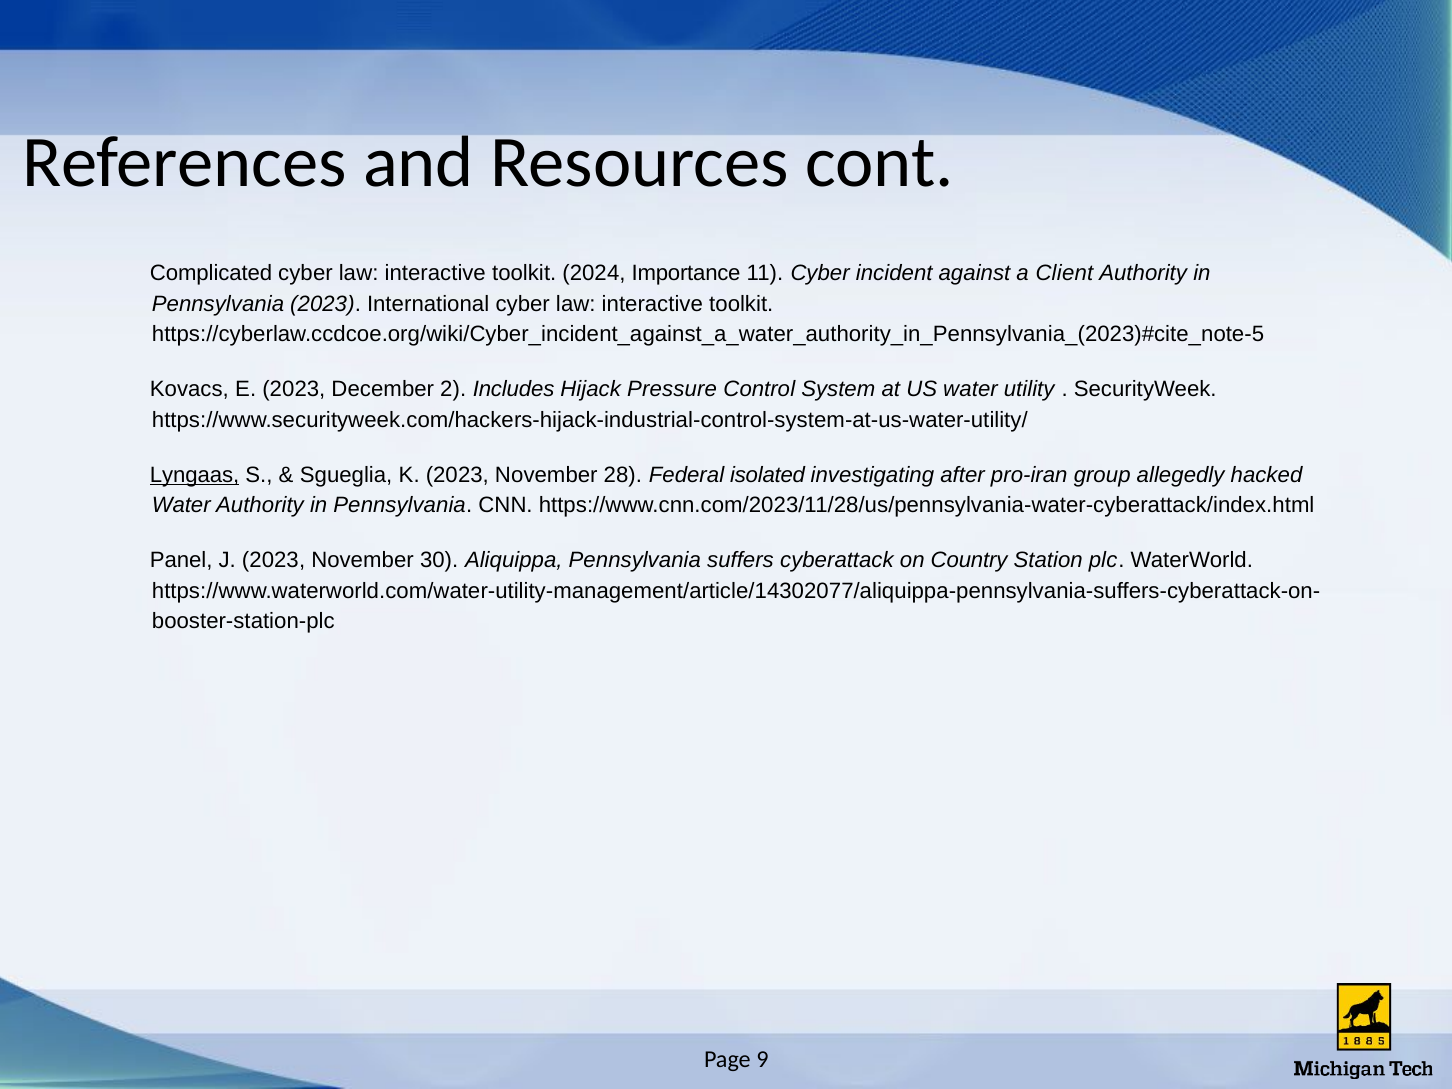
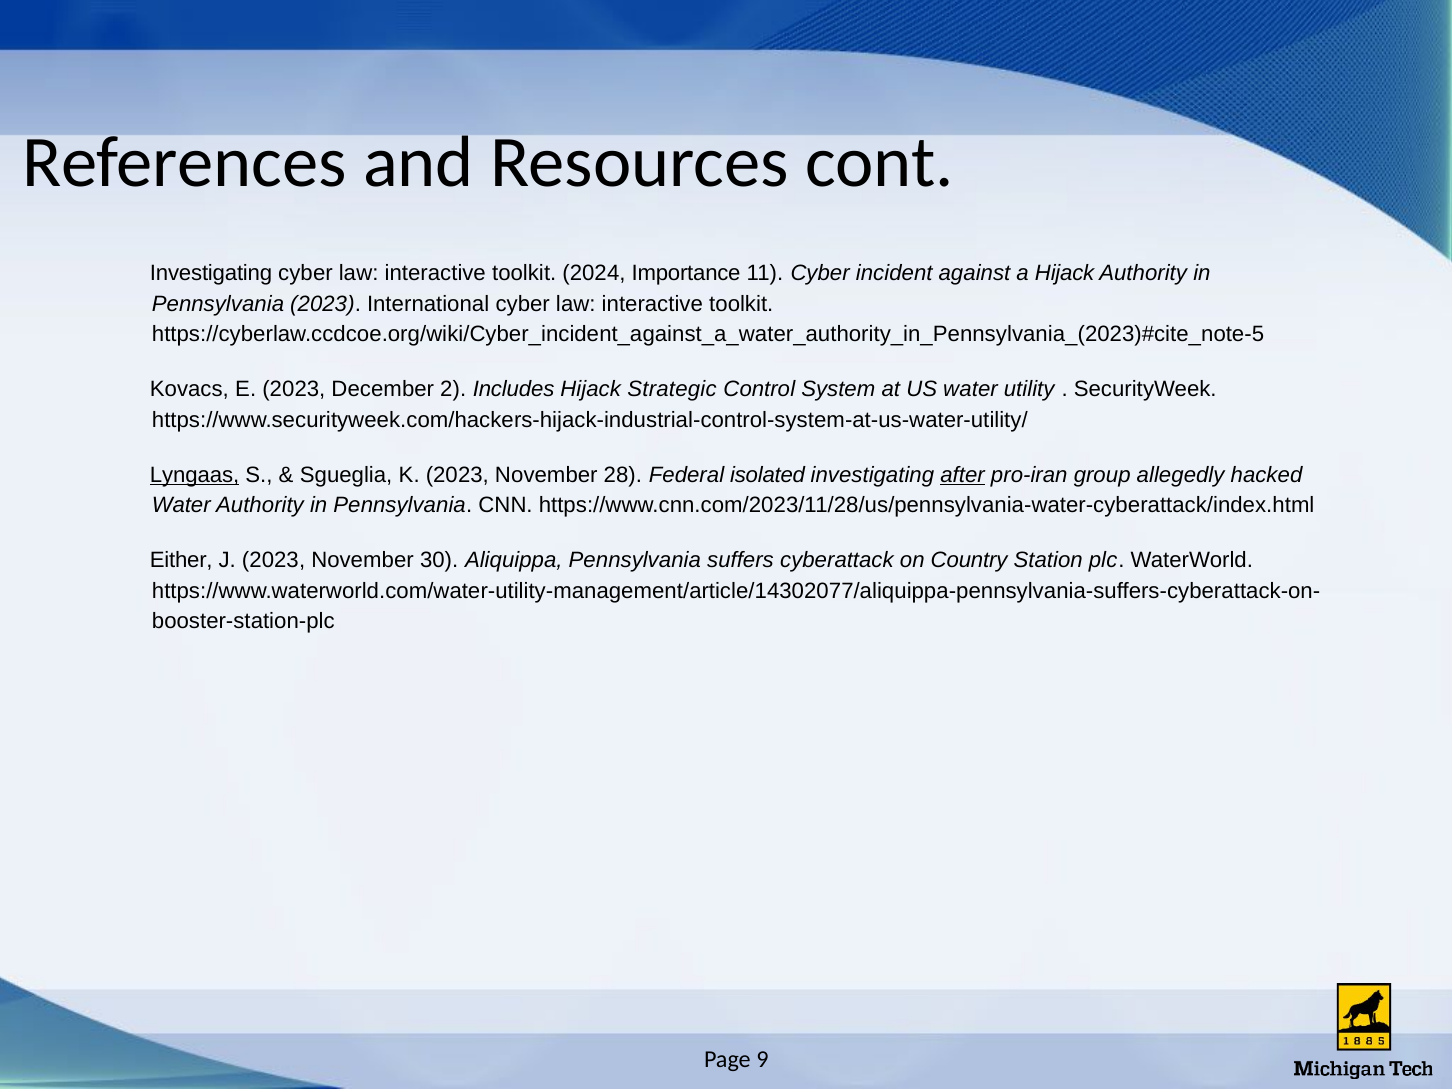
Complicated: Complicated -> Investigating (211, 273)
a Client: Client -> Hijack (1065, 273)
Pressure: Pressure -> Strategic (672, 389)
after underline: none -> present (963, 475)
Panel: Panel -> Either (181, 560)
